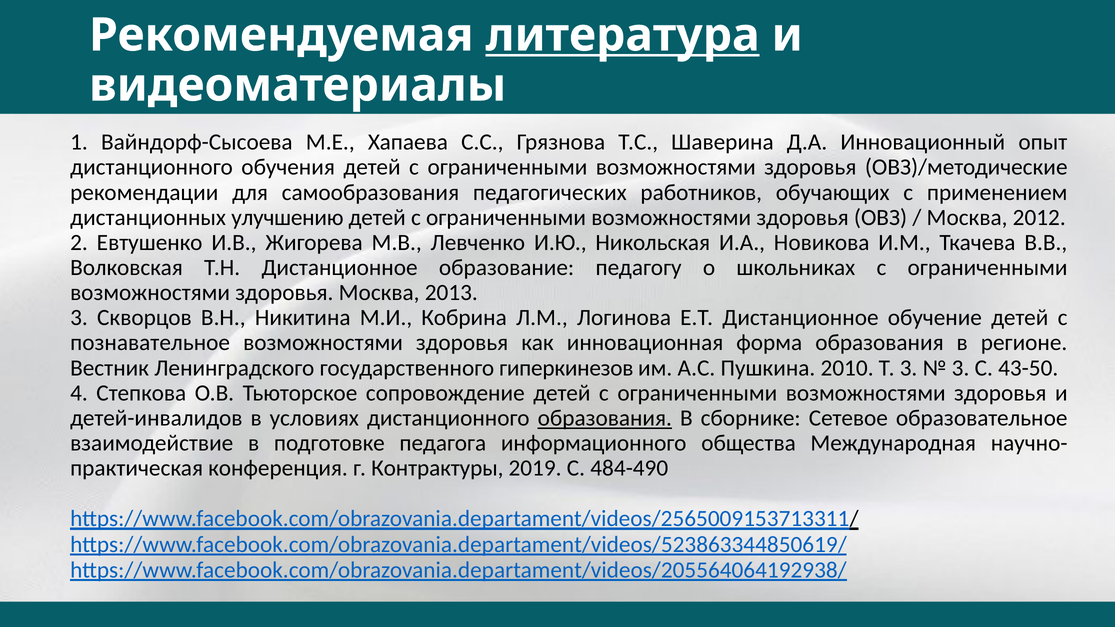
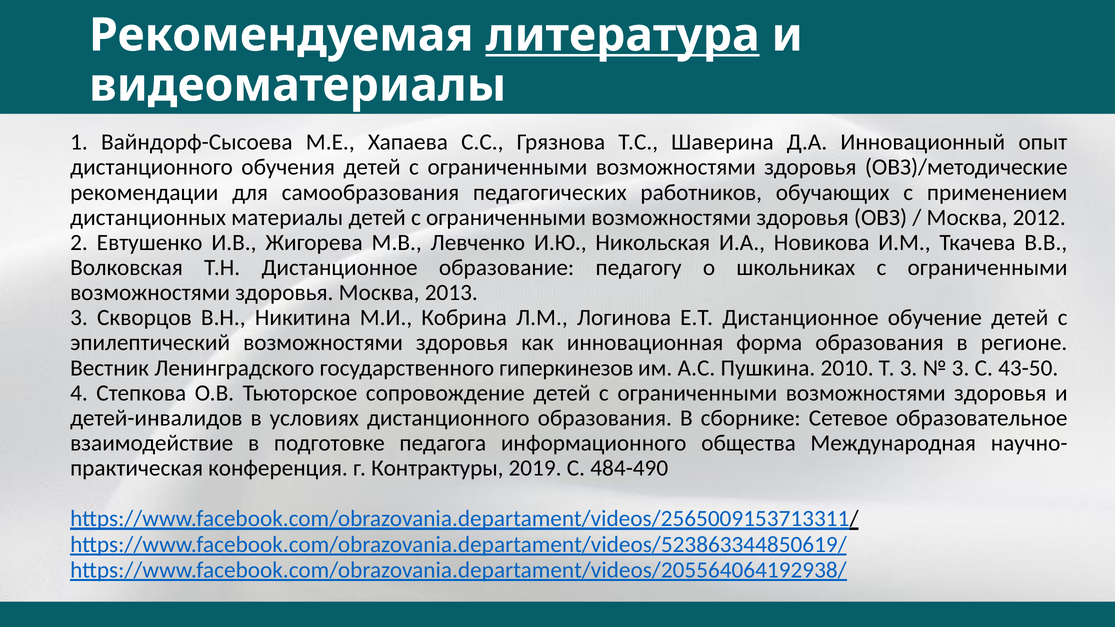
улучшению: улучшению -> материалы (287, 217)
познавательное: познавательное -> эпилептический (150, 343)
образования underline: present -> none (605, 418)
